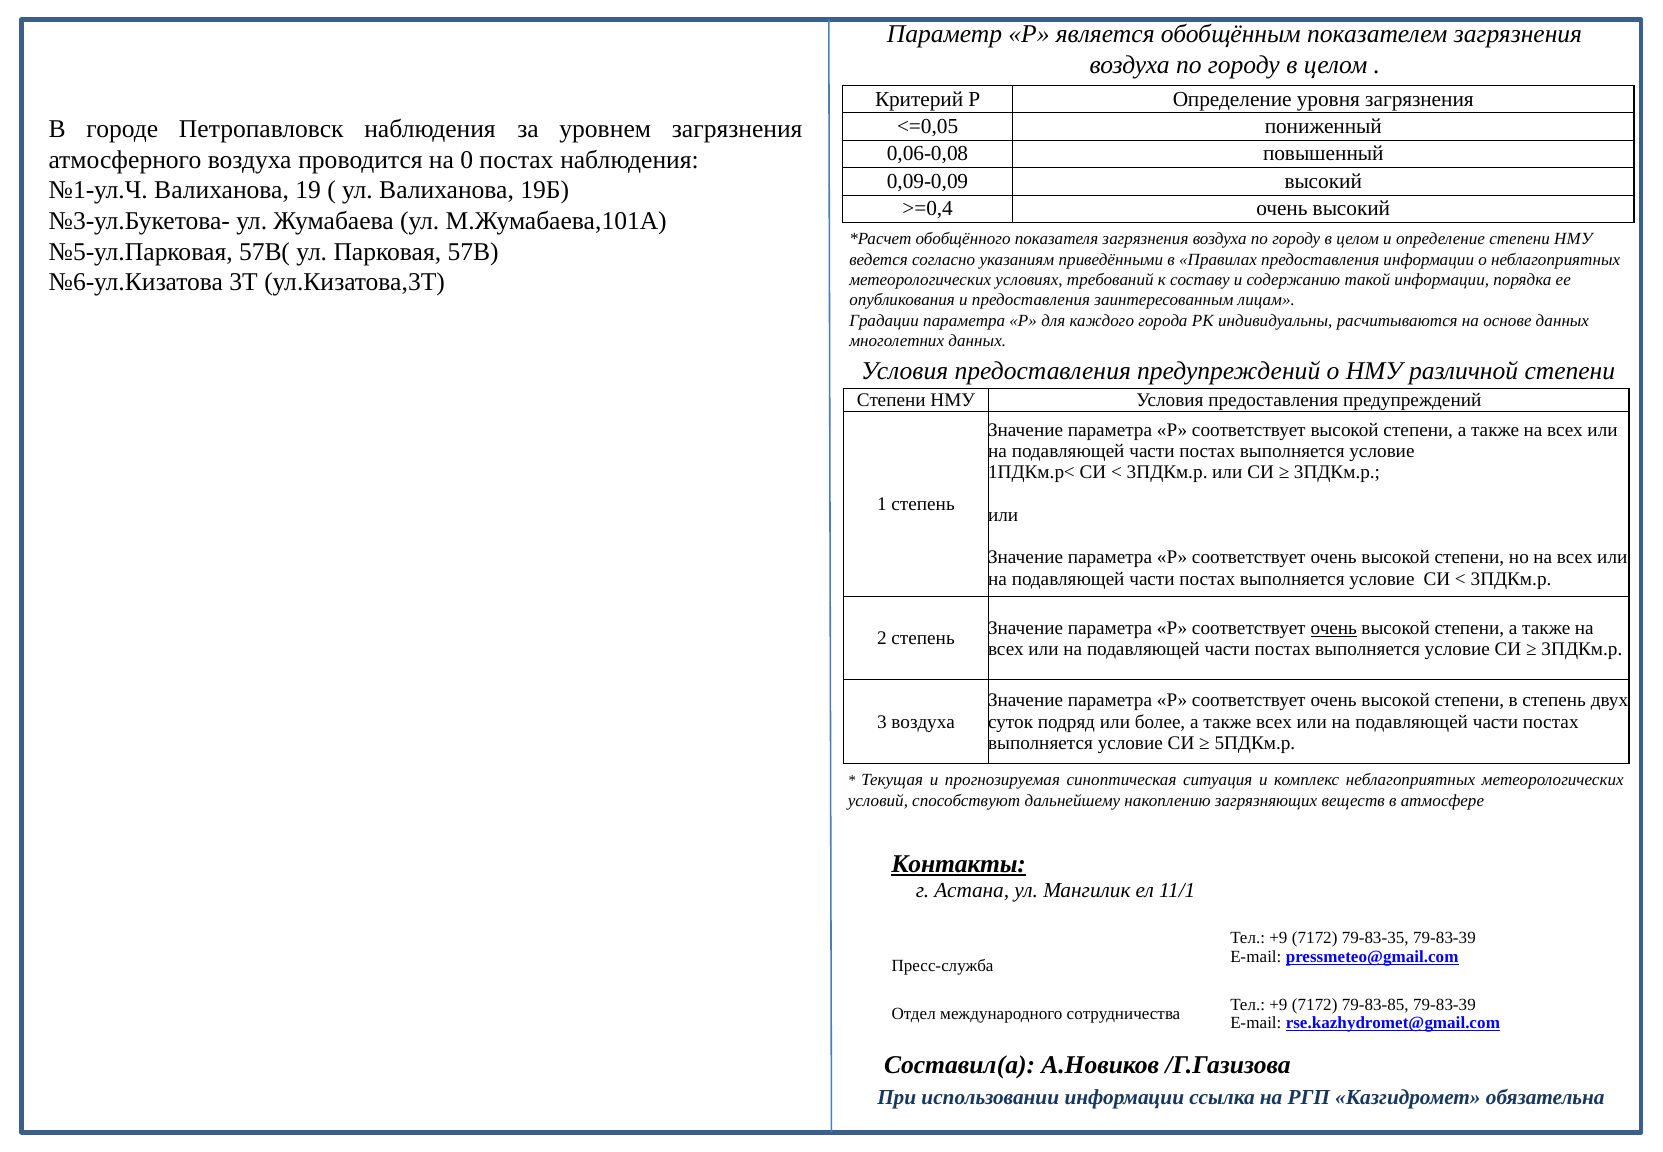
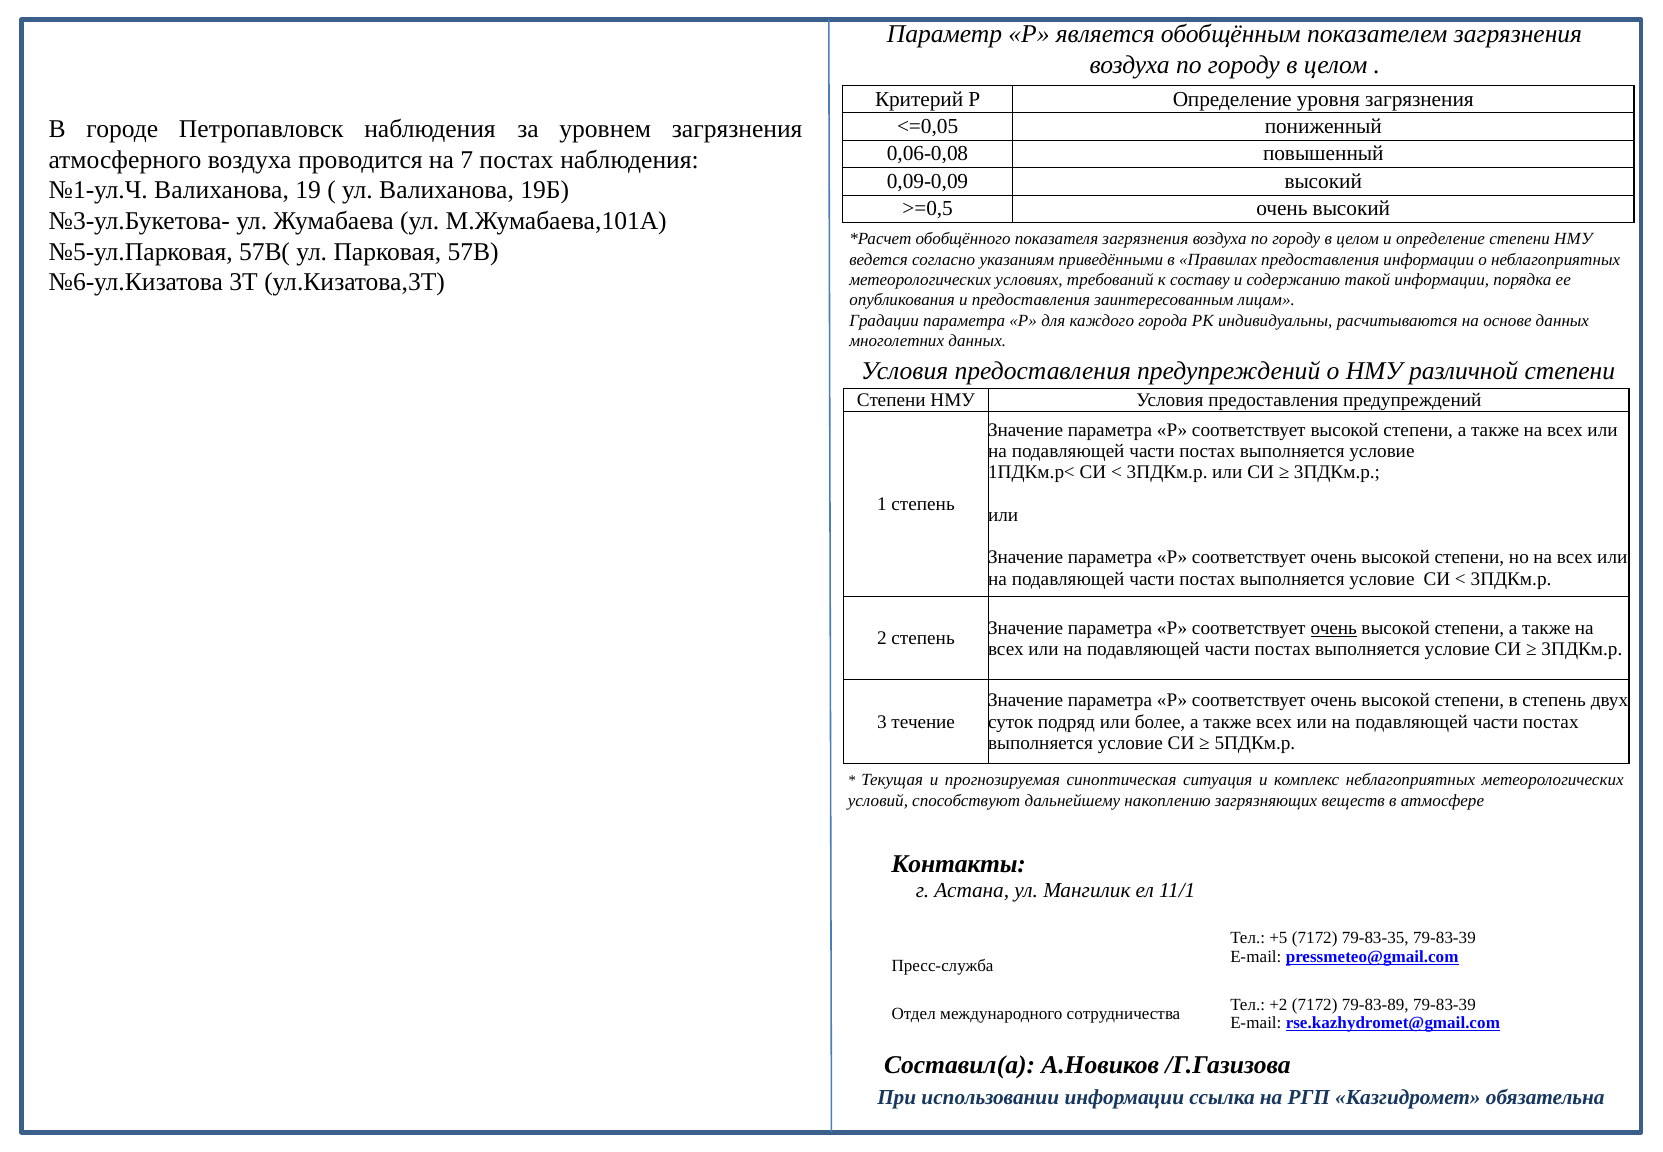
0: 0 -> 7 (467, 160)
>=0,4: >=0,4 -> >=0,5 (928, 209)
3 воздуха: воздуха -> течение (923, 721)
Контакты underline: present -> none (959, 864)
+9: +9 -> +5 (1278, 937)
+9: +9 -> +2 (1278, 1004)
79-83-85: 79-83-85 -> 79-83-89 (1375, 1004)
